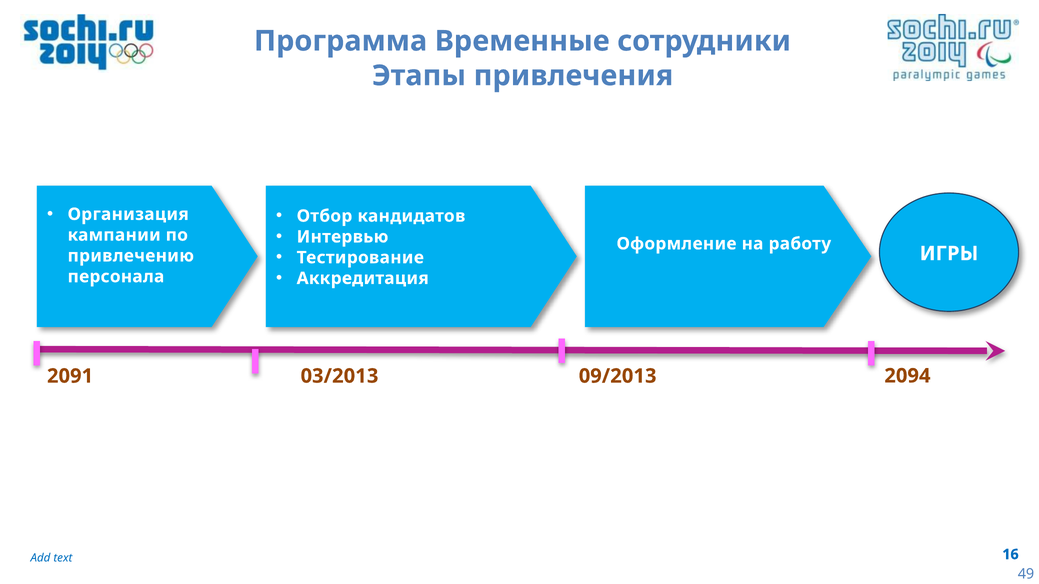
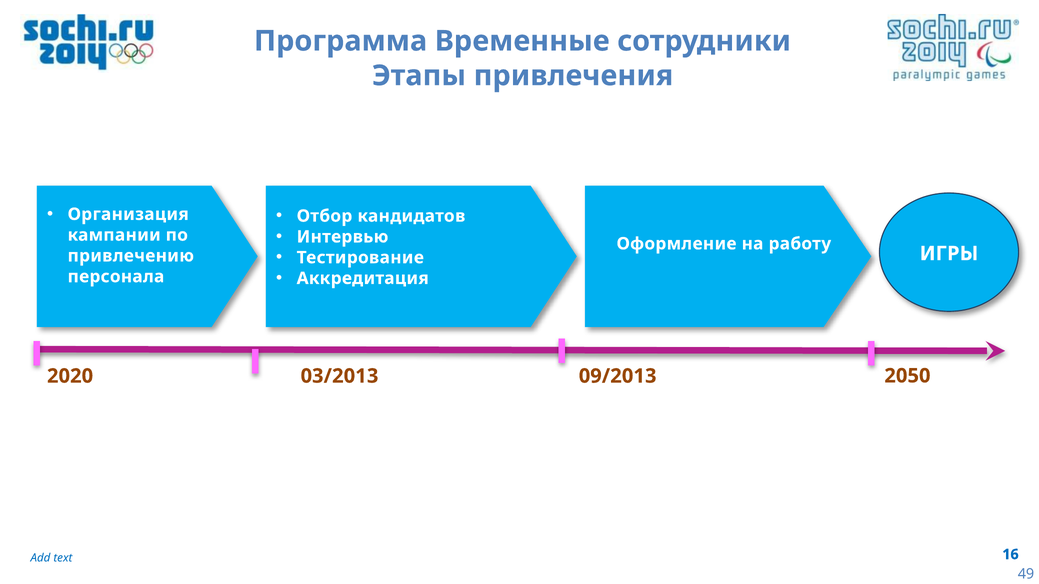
2091: 2091 -> 2020 (70, 376)
2094: 2094 -> 2050 (907, 376)
